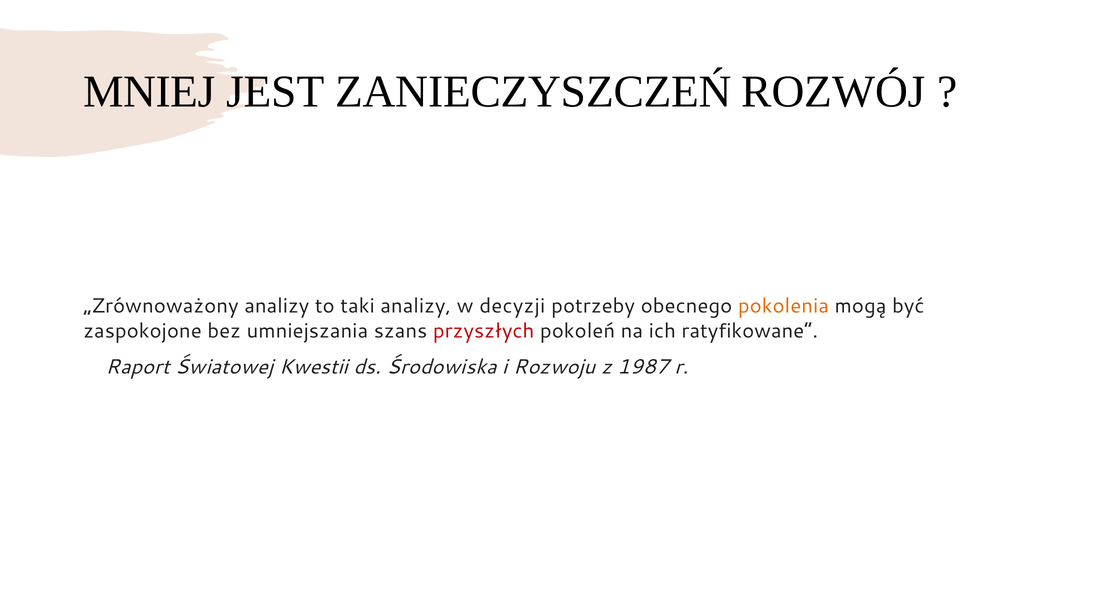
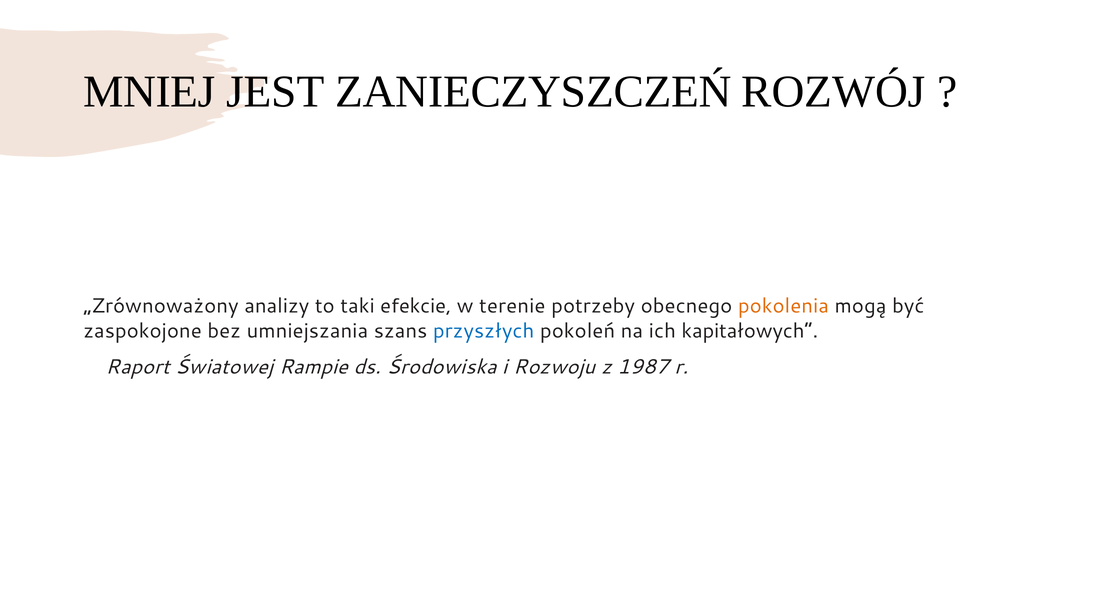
taki analizy: analizy -> efekcie (416, 306)
decyzji: decyzji -> terenie (512, 306)
przyszłych colour: red -> blue (484, 331)
ratyfikowane: ratyfikowane -> kapitałowych (750, 331)
Kwestii: Kwestii -> Rampie (314, 367)
